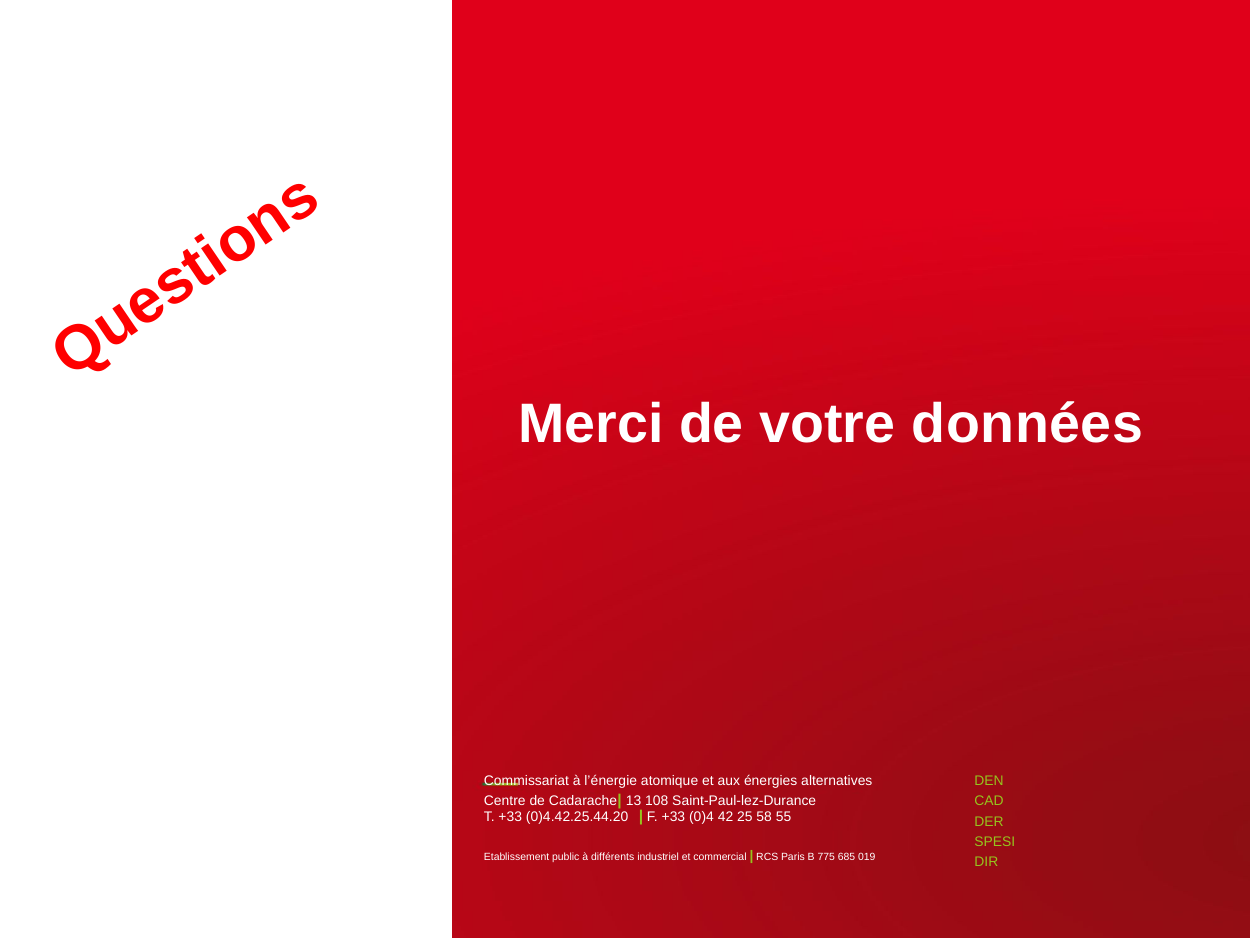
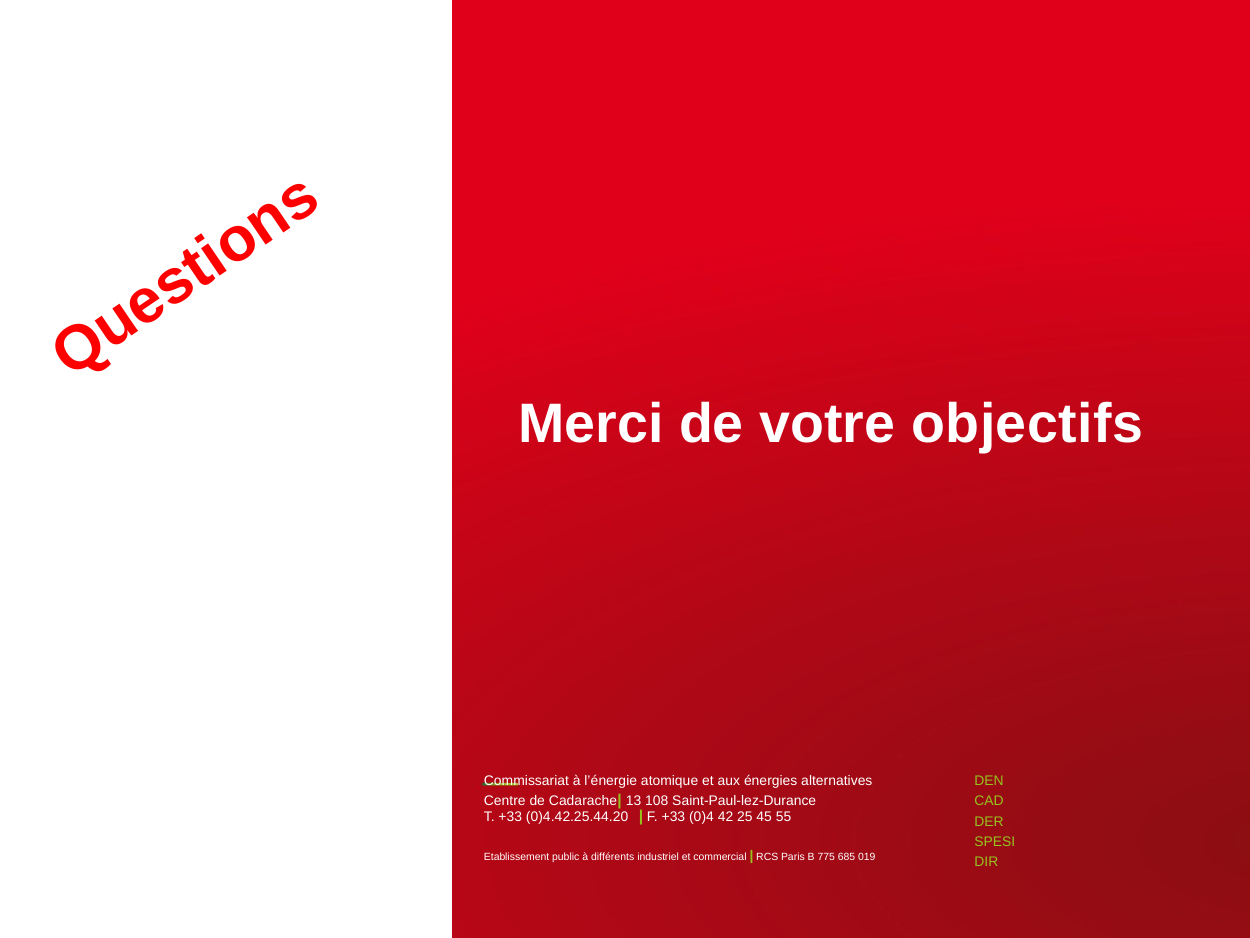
données: données -> objectifs (1027, 424)
58: 58 -> 45 (764, 816)
